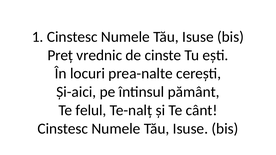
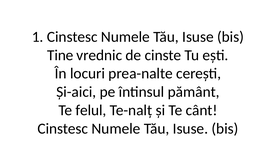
Preț: Preț -> Tine (60, 55)
